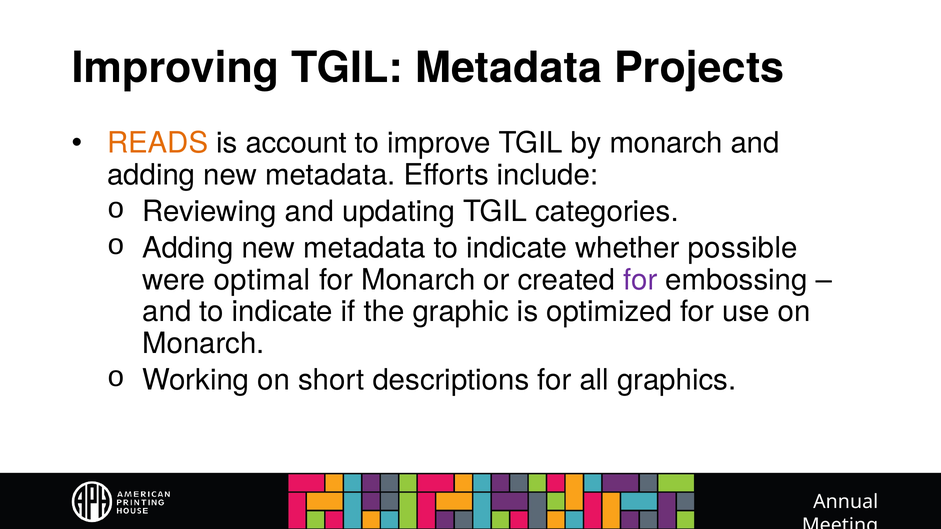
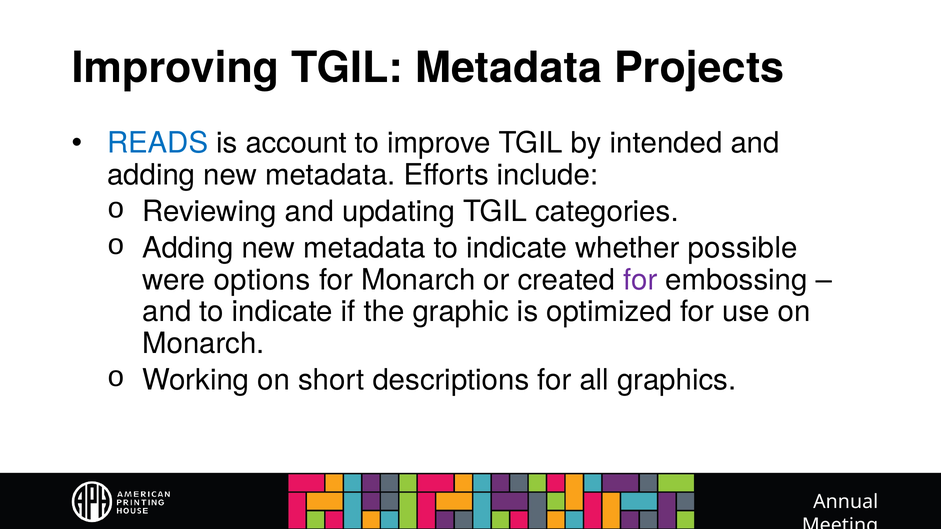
READS colour: orange -> blue (158, 143)
by monarch: monarch -> intended (666, 143)
optimal: optimal -> options (262, 280)
